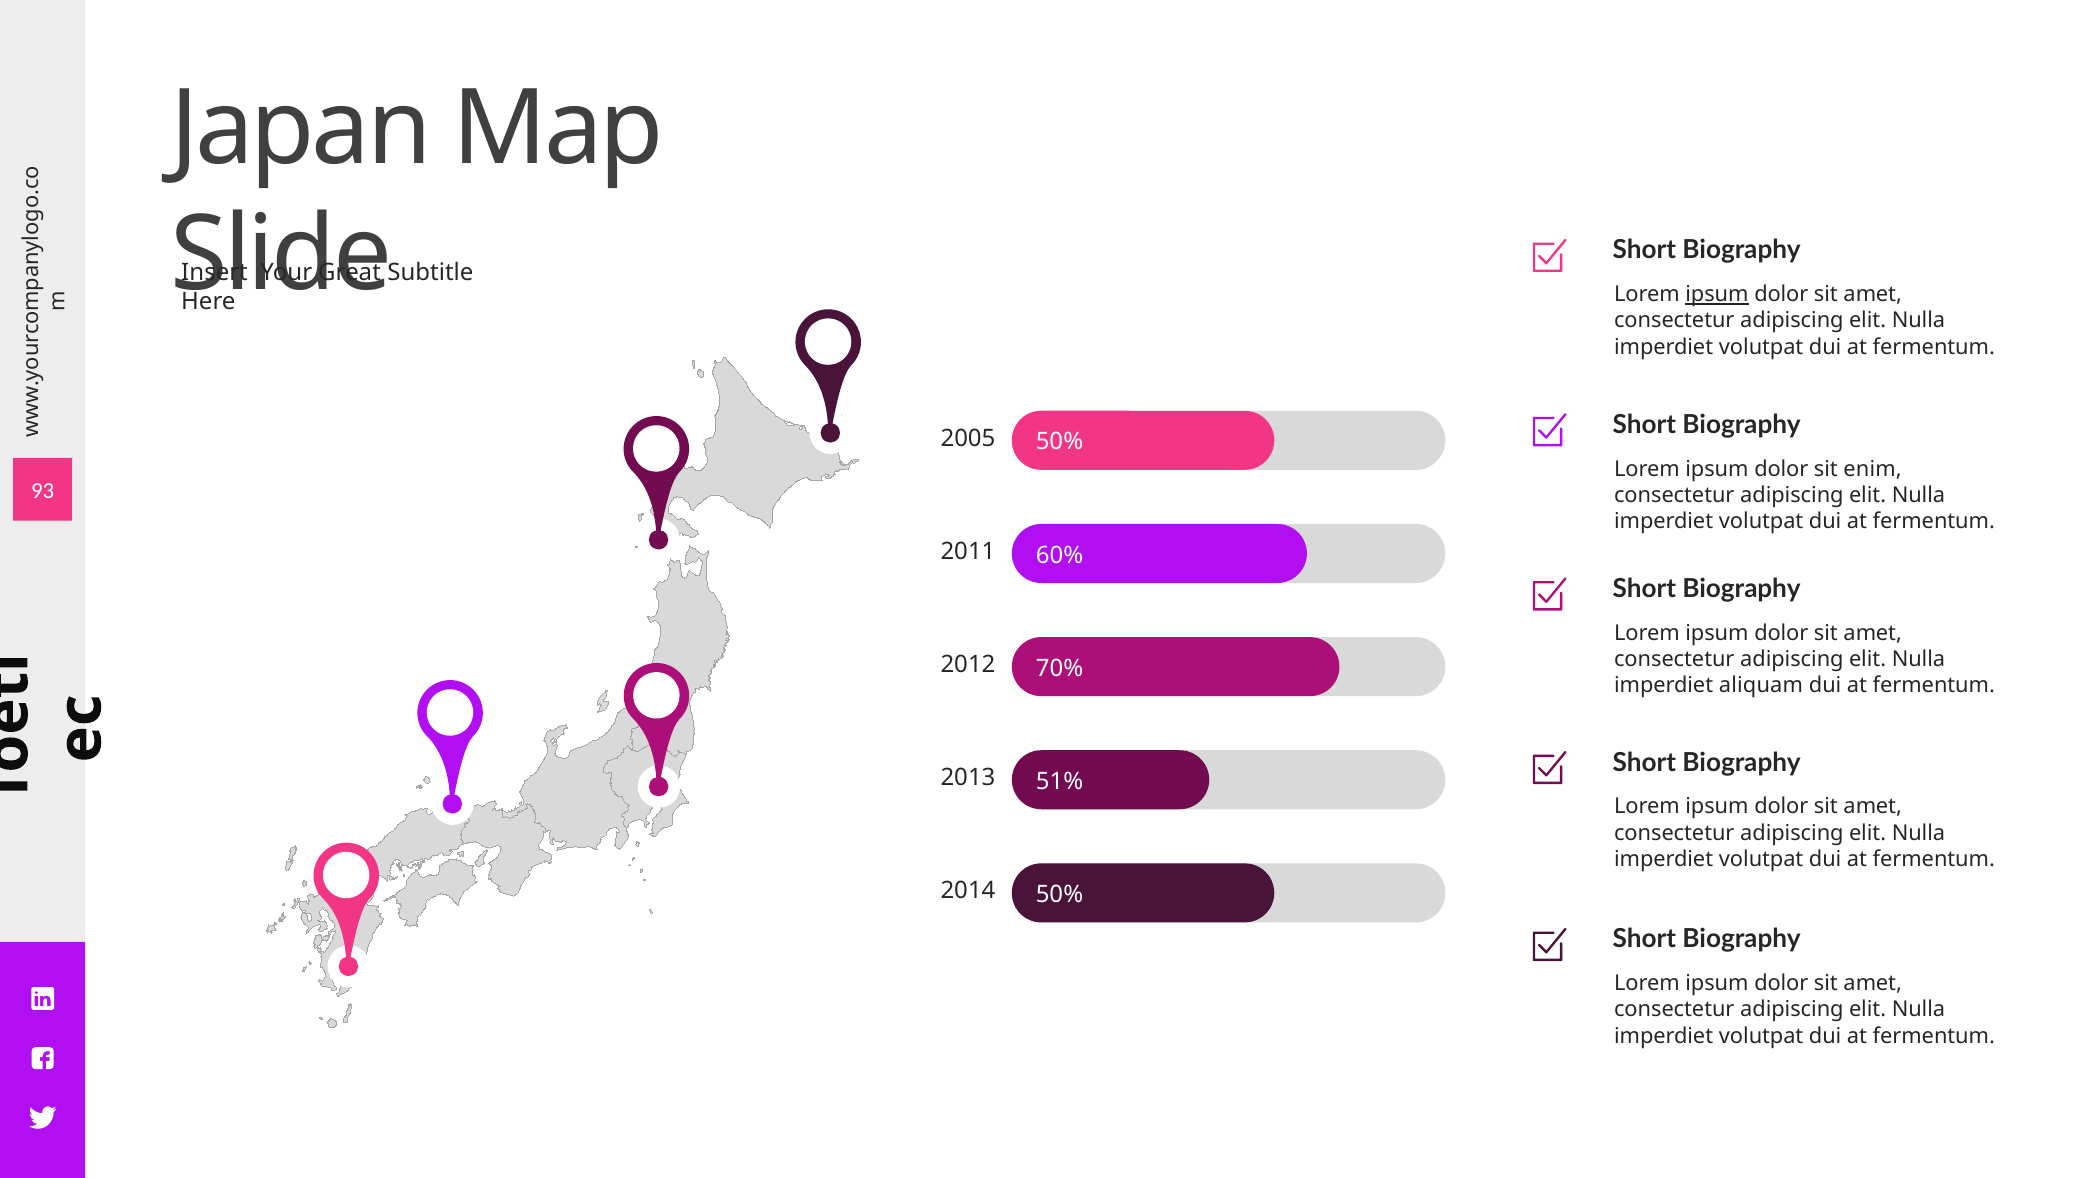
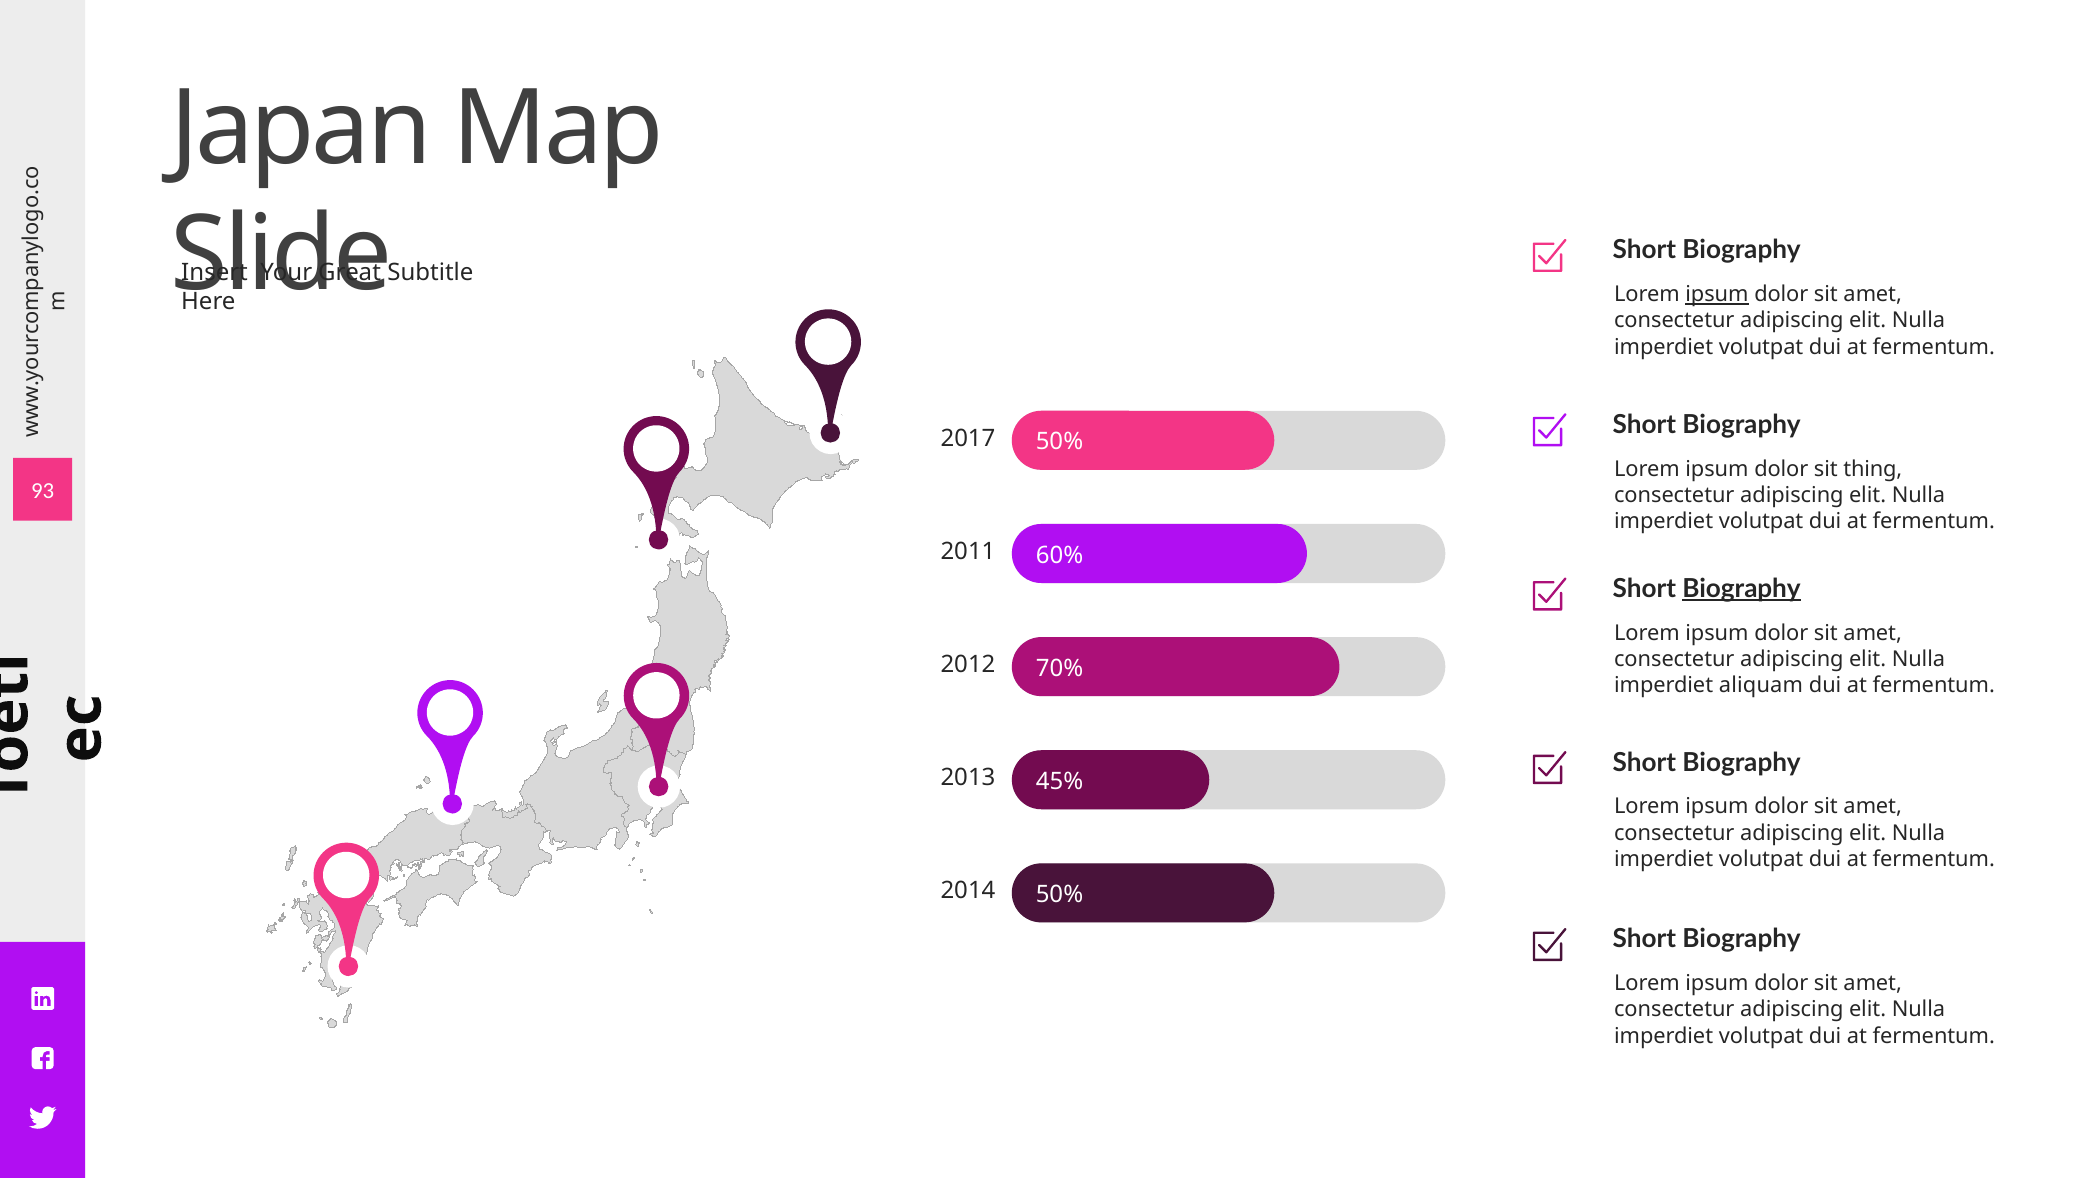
2005: 2005 -> 2017 (968, 438)
enim: enim -> thing (1873, 469)
Biography underline: none -> present (1741, 589)
51%: 51% -> 45% (1060, 781)
